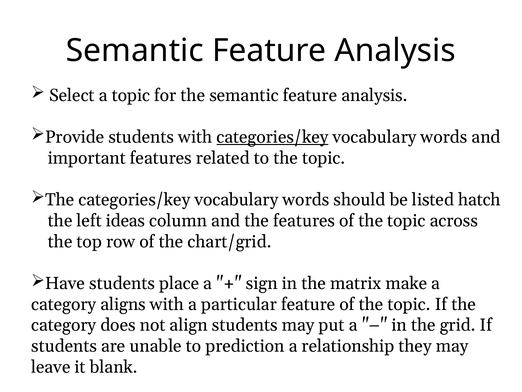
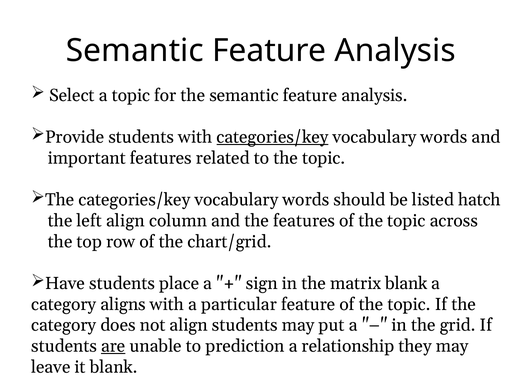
left ideas: ideas -> align (125, 220)
matrix make: make -> blank (406, 283)
are underline: none -> present (113, 346)
